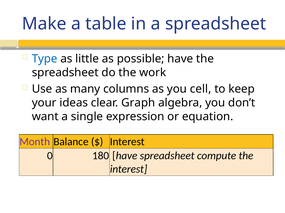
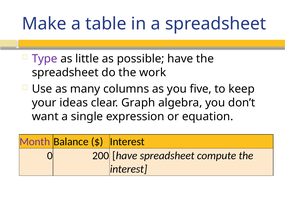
Type colour: blue -> purple (45, 59)
cell: cell -> five (201, 89)
180: 180 -> 200 (101, 156)
